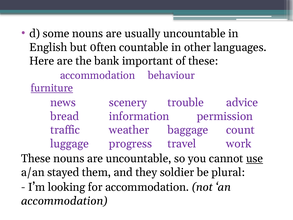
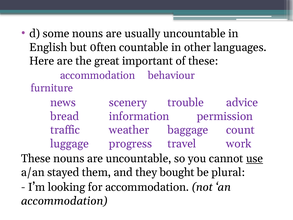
bank: bank -> great (107, 61)
furniture underline: present -> none (52, 88)
soldier: soldier -> bought (177, 172)
